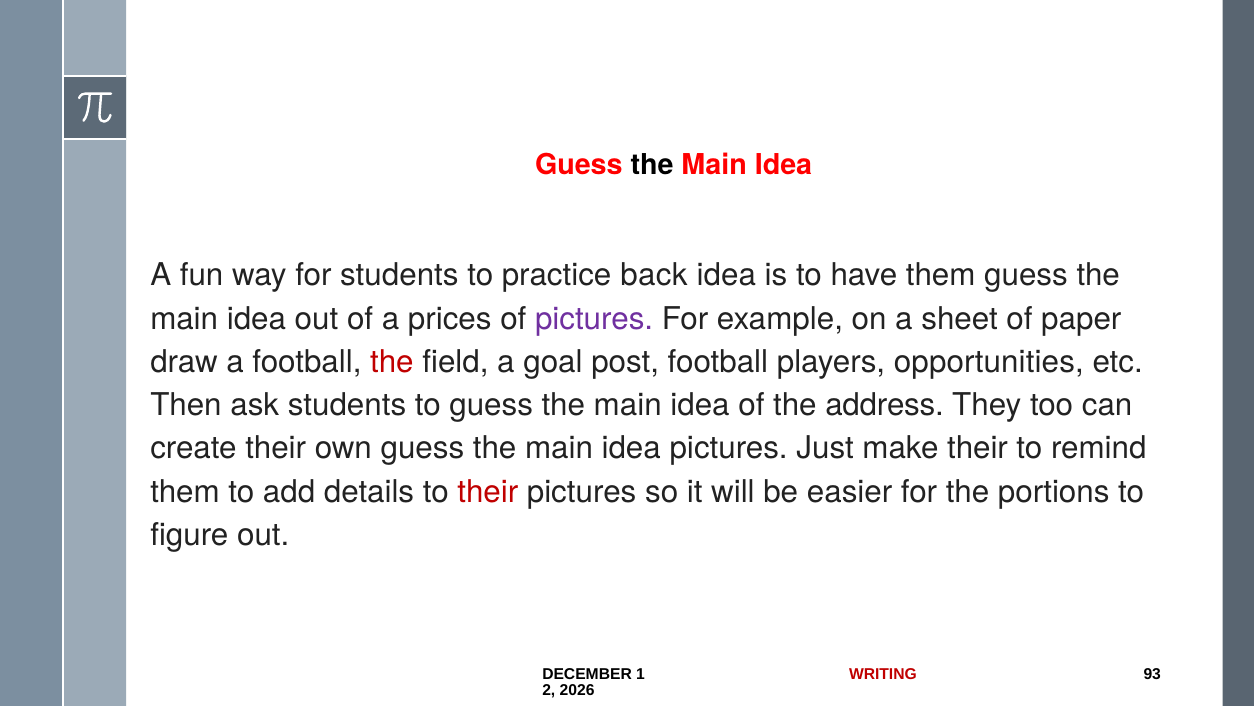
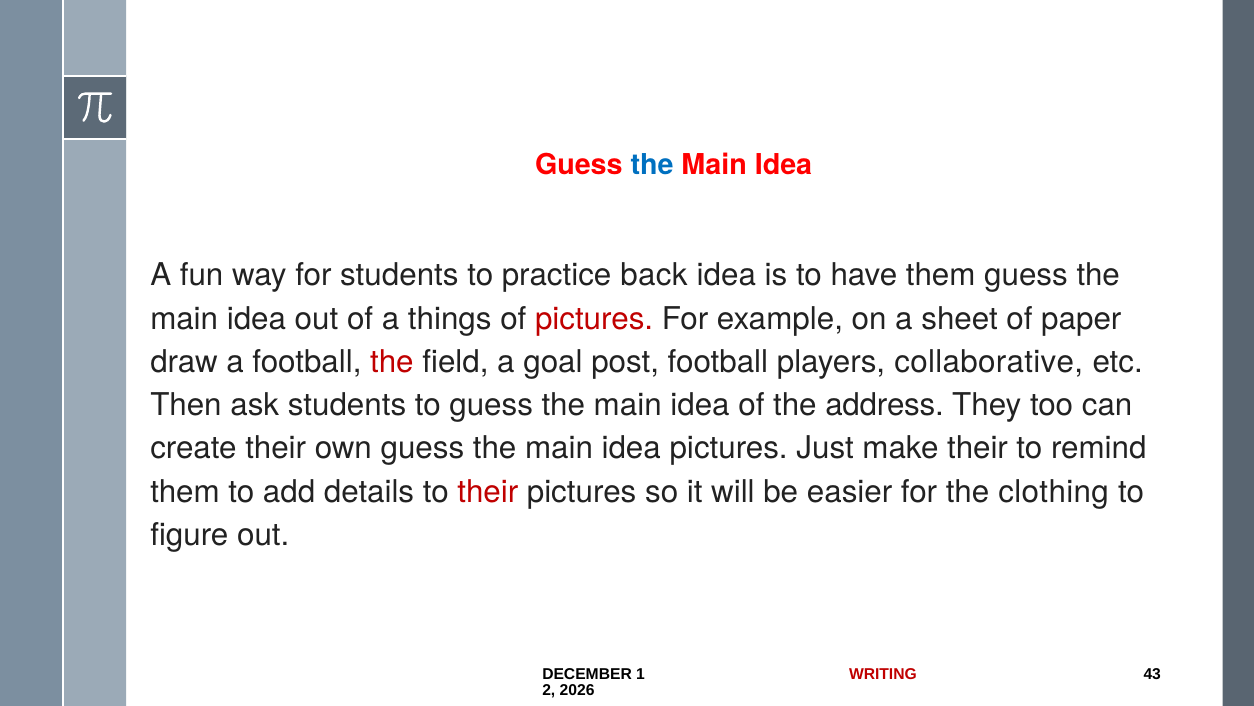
the colour: black -> blue (652, 165)
prices: prices -> things (450, 318)
pictures colour: purple -> red (594, 318)
opportunities: opportunities -> collaborative (989, 362)
portions: portions -> clothing (1054, 491)
93: 93 -> 43 (1152, 674)
